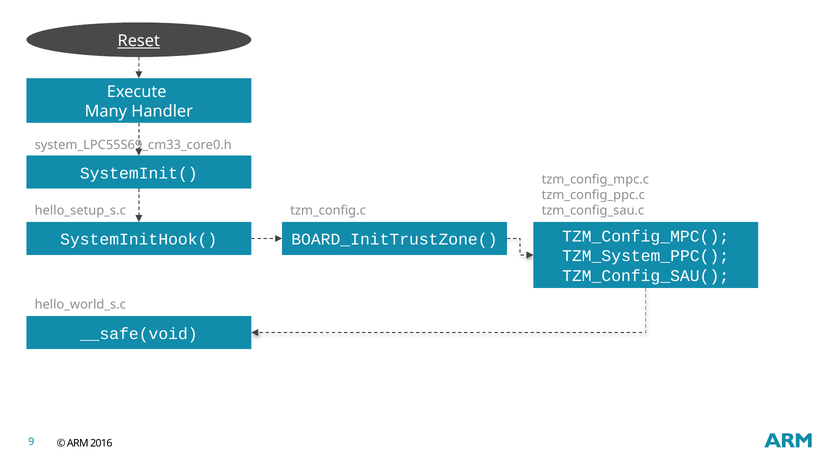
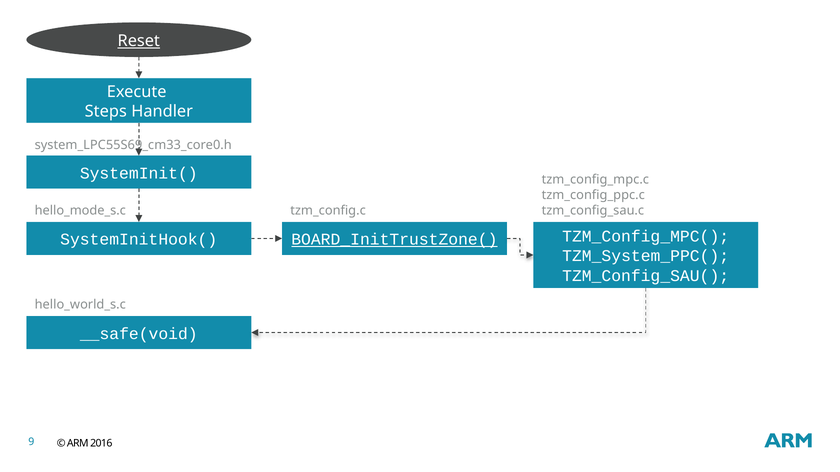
Many: Many -> Steps (106, 112)
hello_setup_s.c: hello_setup_s.c -> hello_mode_s.c (80, 211)
BOARD_InitTrustZone( underline: none -> present (394, 240)
